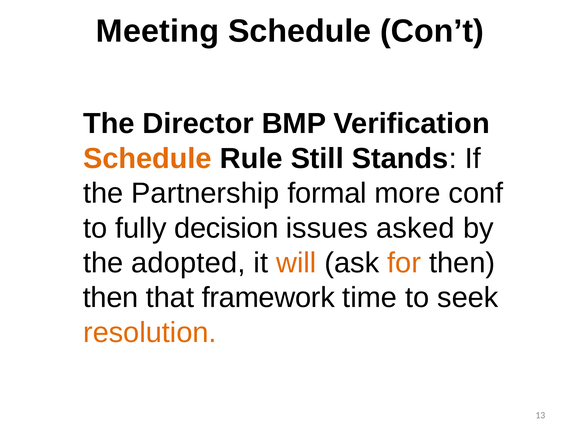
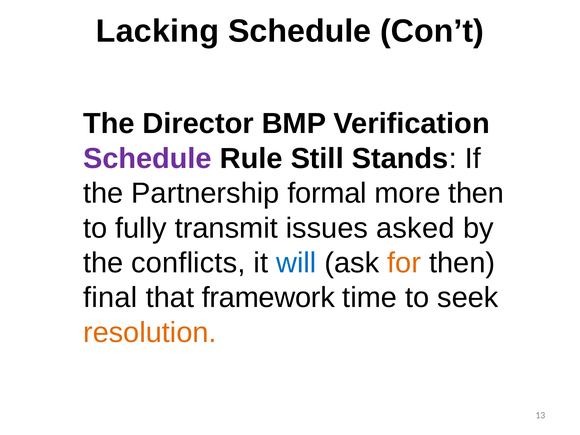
Meeting: Meeting -> Lacking (157, 31)
Schedule colour: orange -> purple (147, 159)
more conf: conf -> then (476, 193)
decision: decision -> transmit (226, 228)
adopted: adopted -> conflicts (188, 263)
will colour: orange -> blue (296, 263)
then: then -> final (110, 298)
